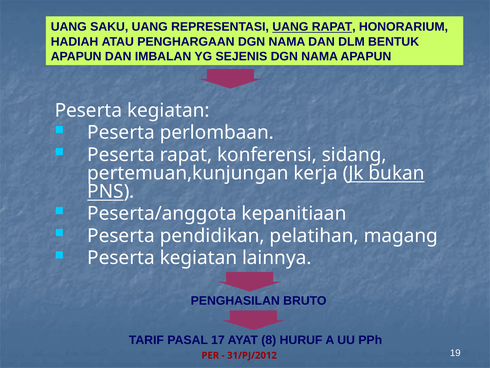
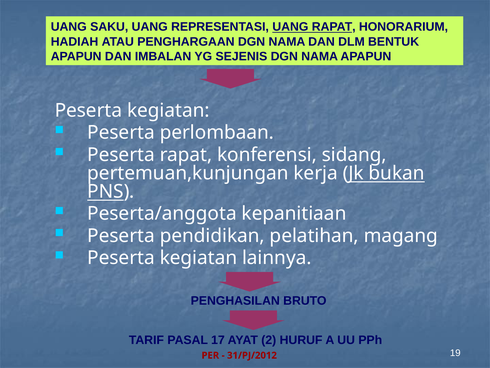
8: 8 -> 2 (269, 340)
